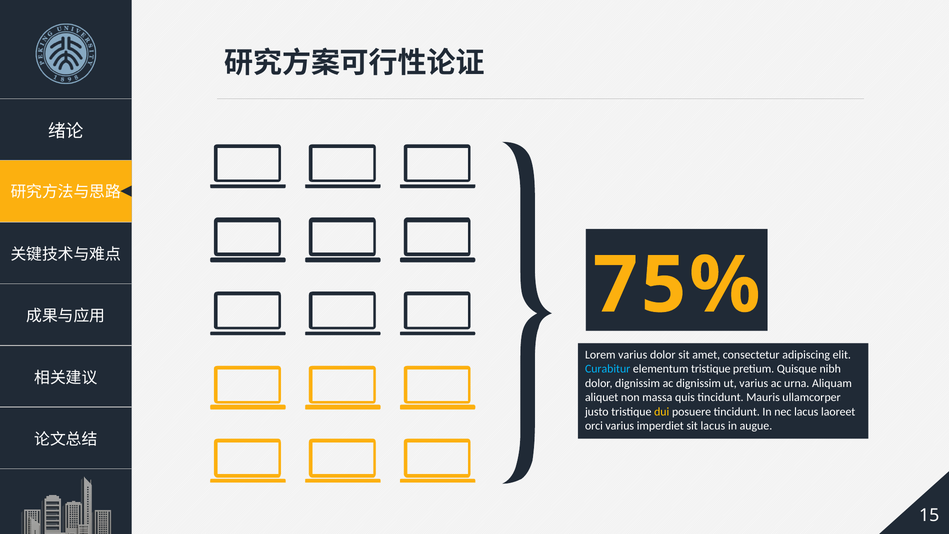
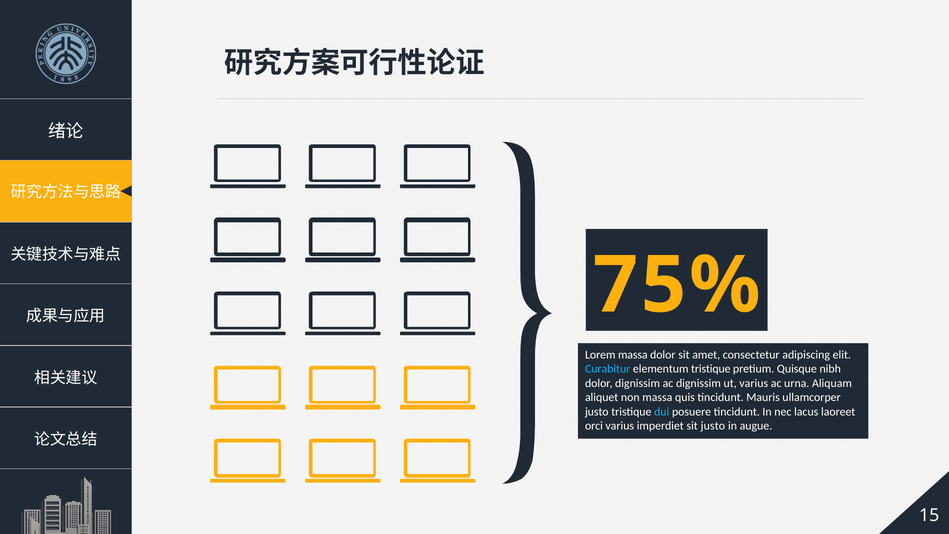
Lorem varius: varius -> massa (633, 355)
dui colour: yellow -> light blue (662, 411)
sit lacus: lacus -> justo (713, 426)
